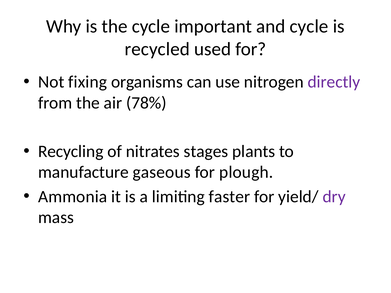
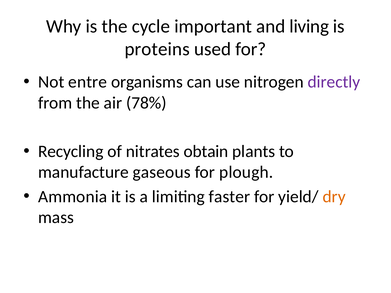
and cycle: cycle -> living (309, 26)
recycled: recycled -> proteins (157, 49)
fixing: fixing -> entre (88, 82)
stages: stages -> obtain (206, 152)
dry colour: purple -> orange (334, 197)
